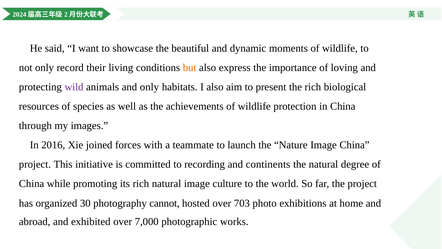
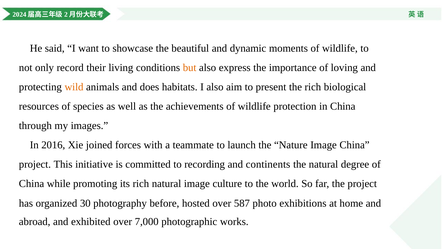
wild colour: purple -> orange (74, 87)
and only: only -> does (150, 87)
cannot: cannot -> before (164, 203)
703: 703 -> 587 (242, 203)
